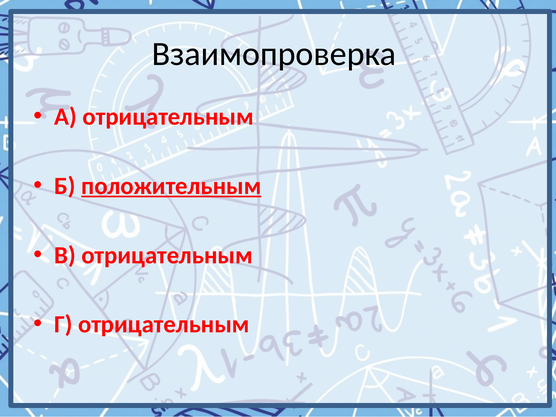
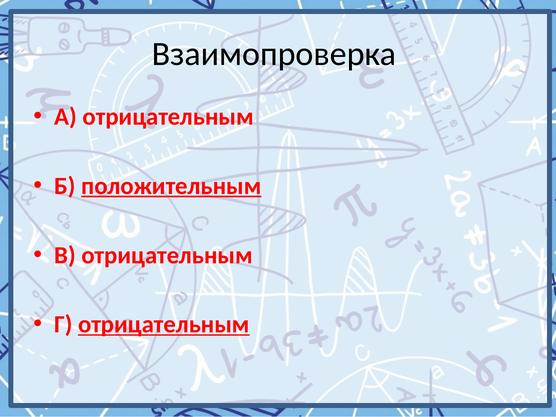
отрицательным underline: none -> present (164, 324)
